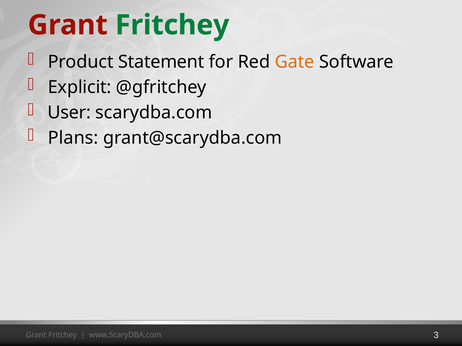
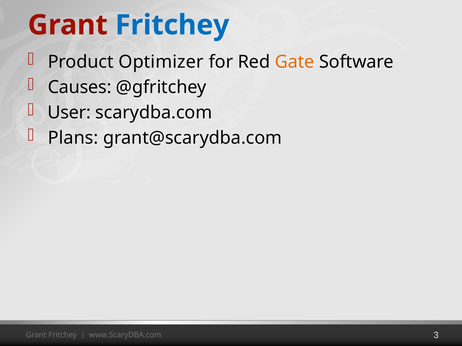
Fritchey colour: green -> blue (172, 25)
Statement: Statement -> Optimizer (161, 62)
Explicit: Explicit -> Causes (80, 87)
